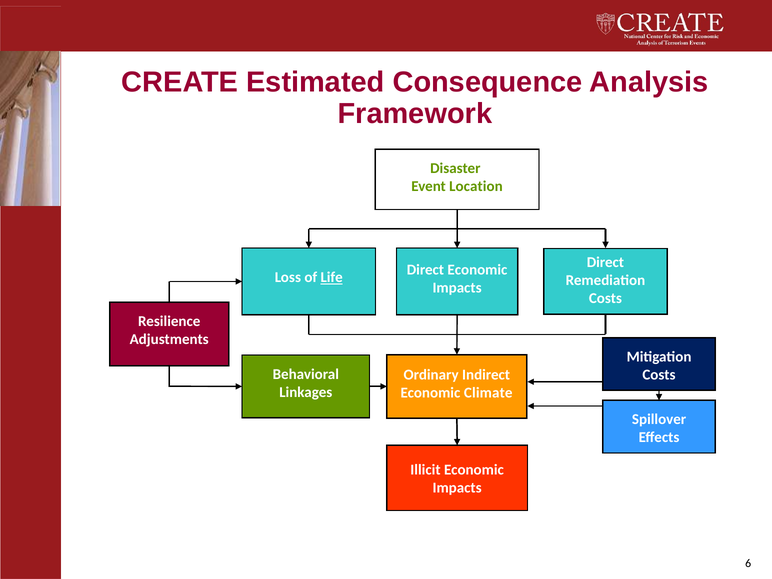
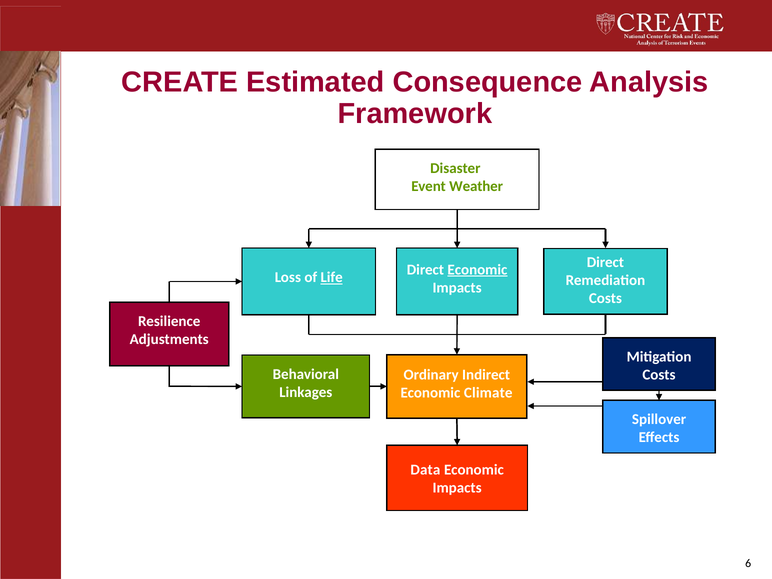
Location: Location -> Weather (476, 186)
Economic underline: none -> present (477, 270)
Illicit: Illicit -> Data (425, 470)
